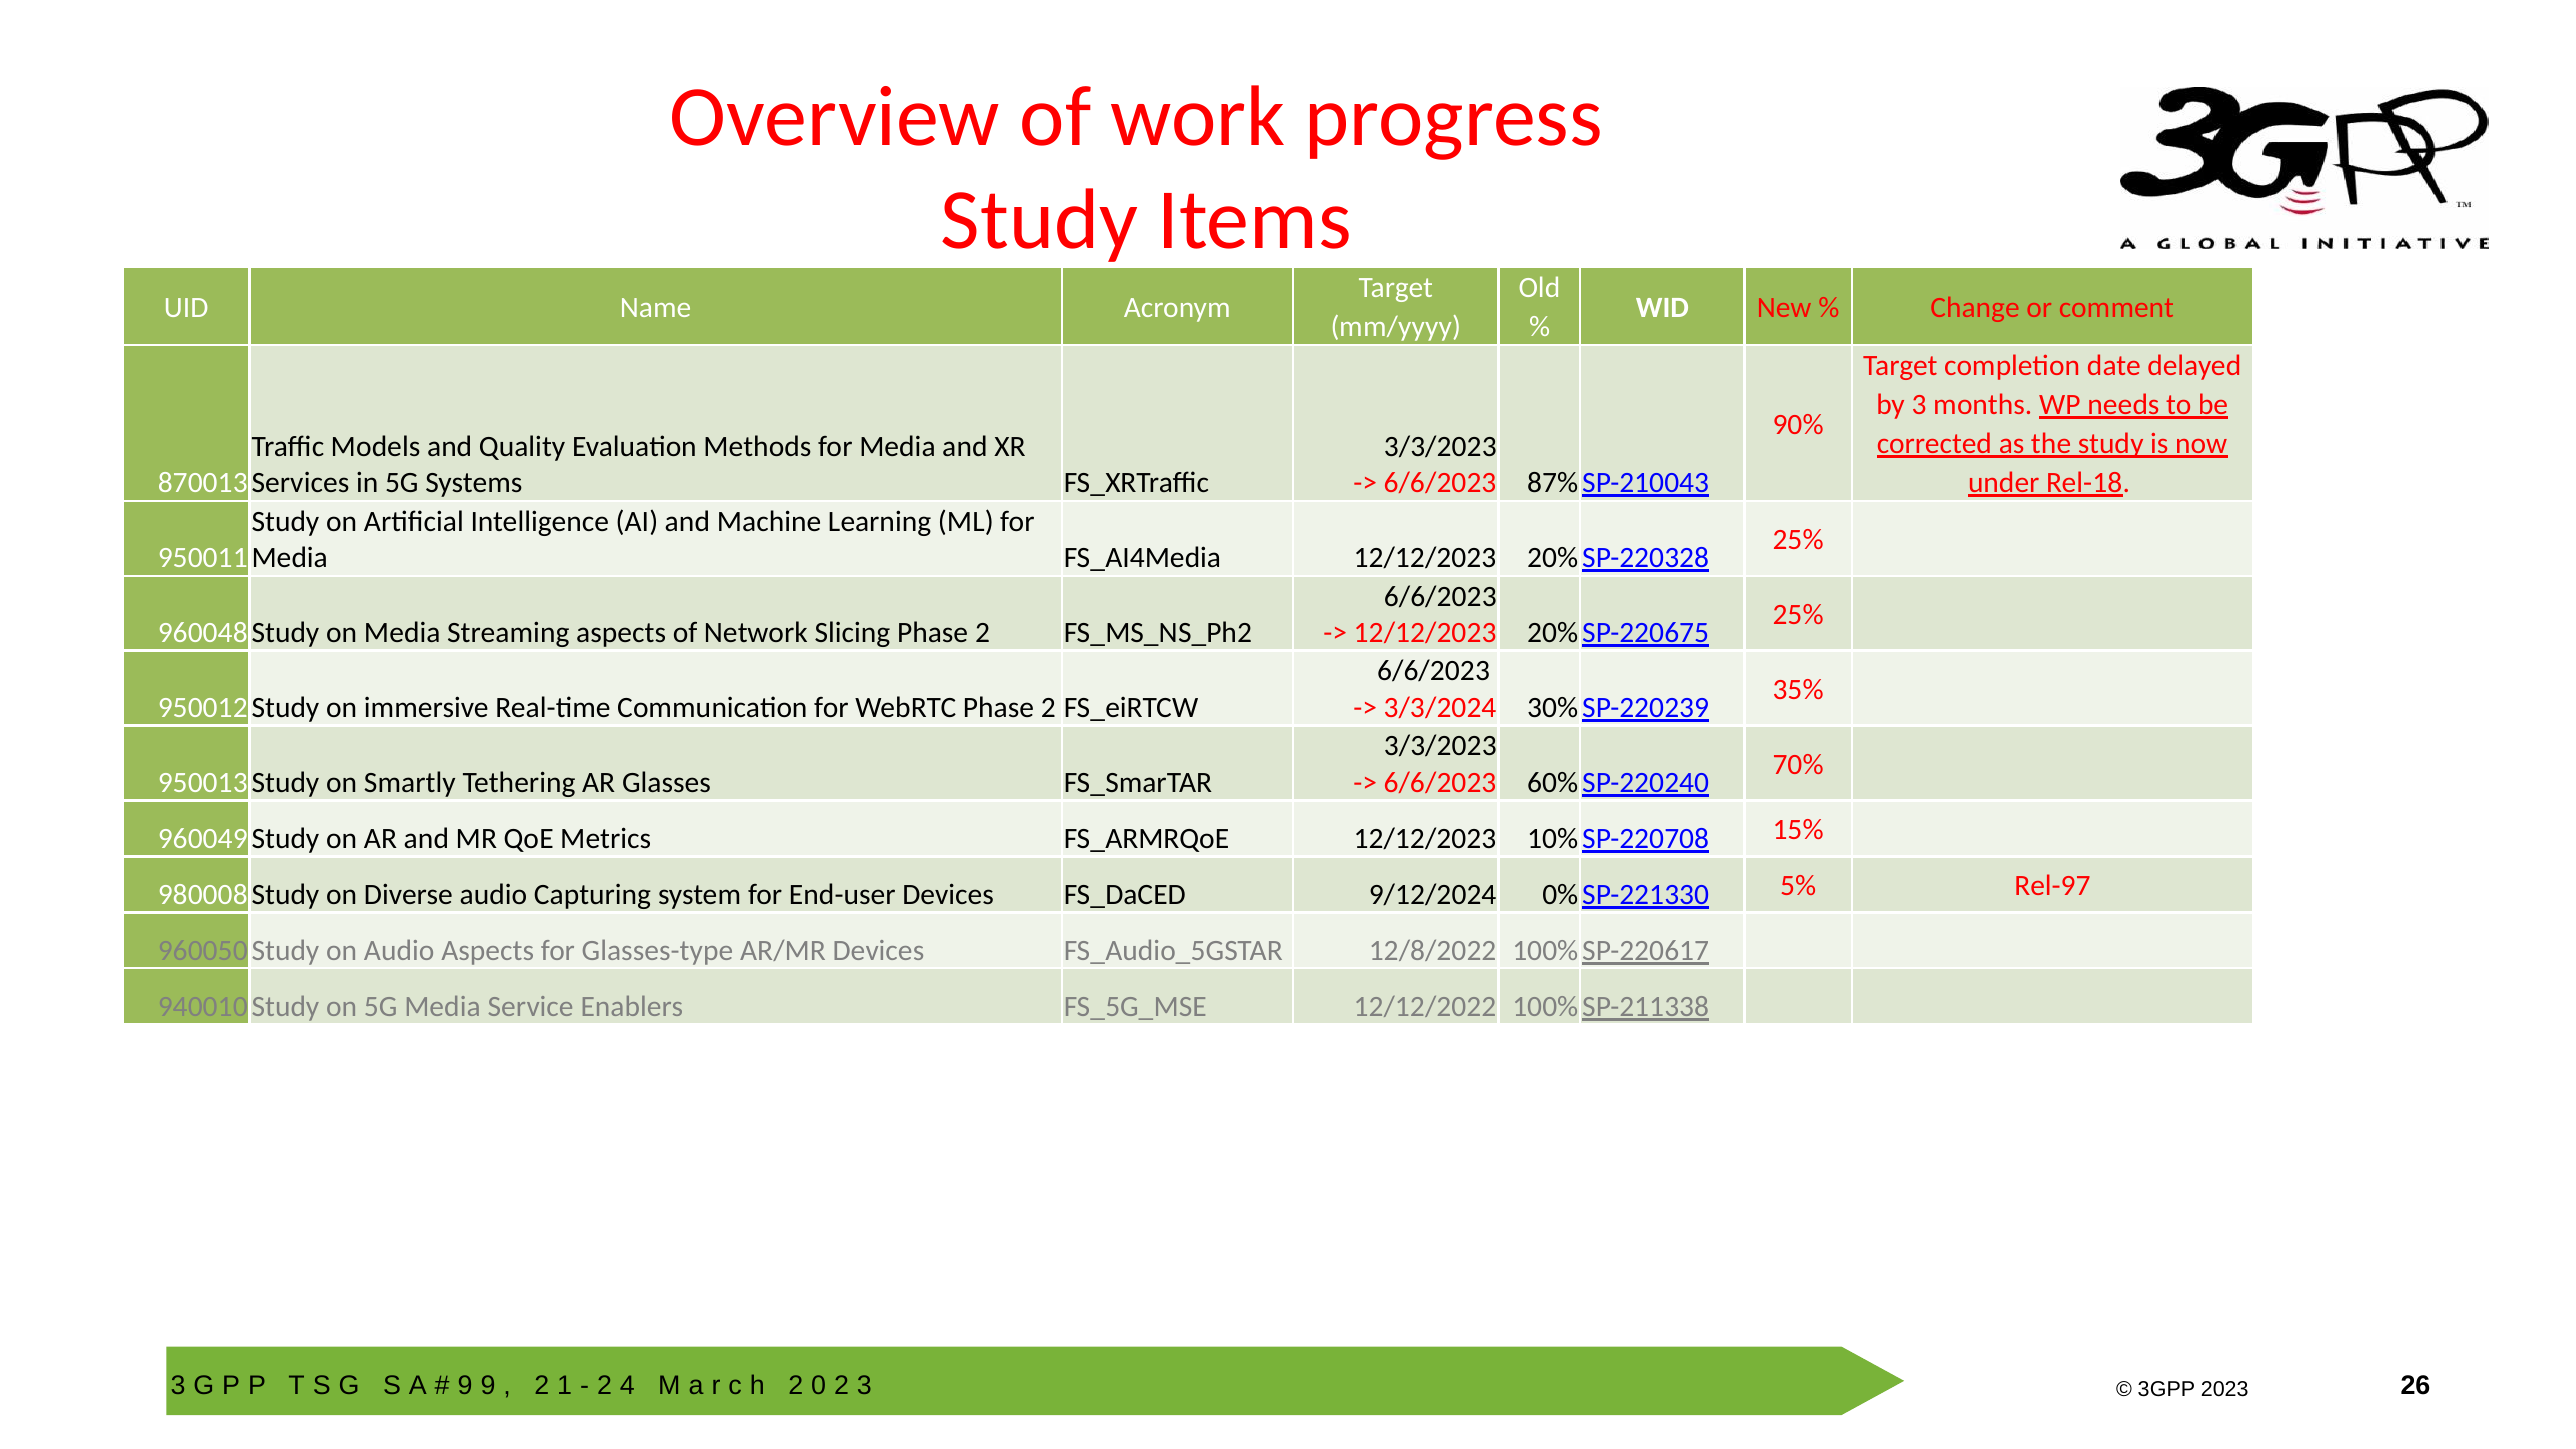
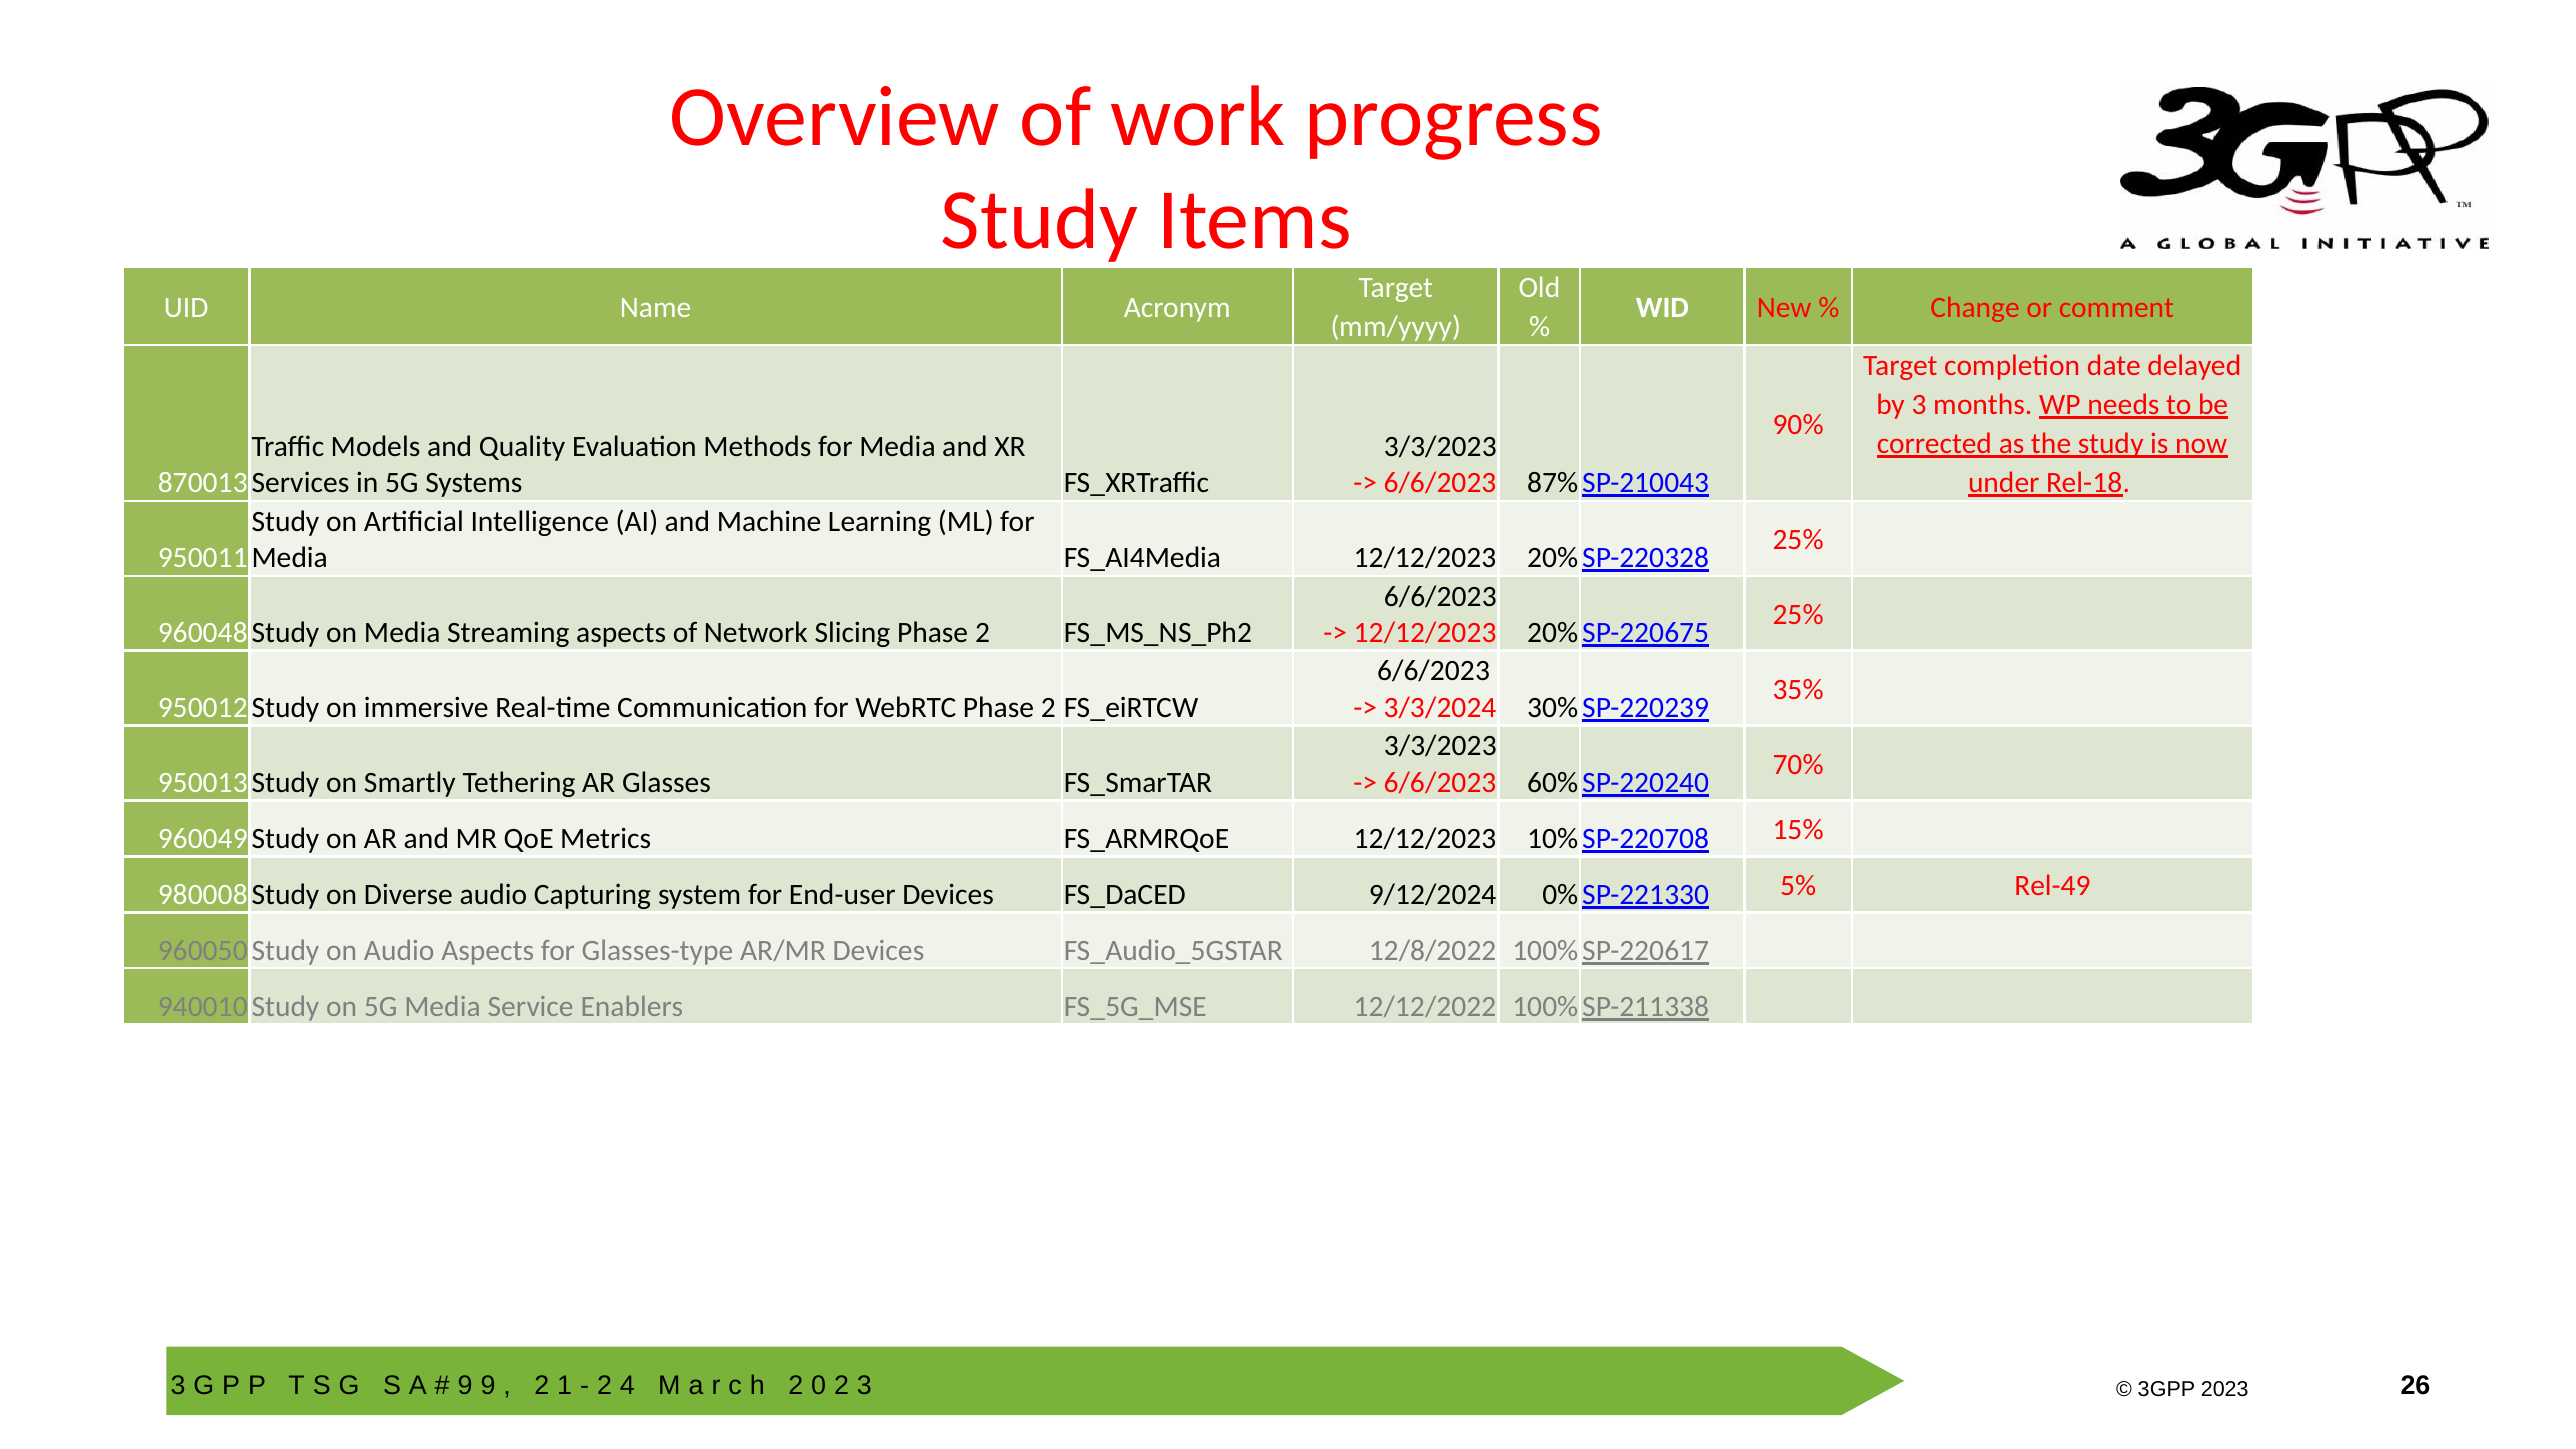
Rel-97: Rel-97 -> Rel-49 (2052, 886)
